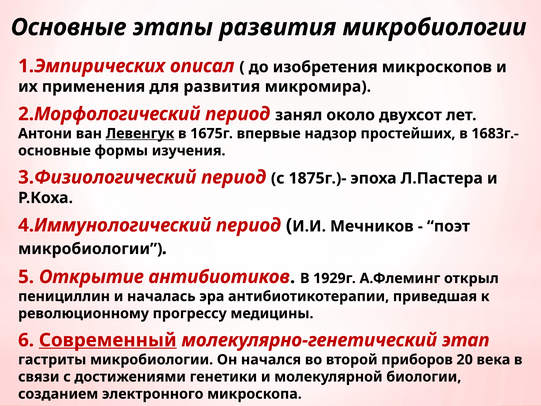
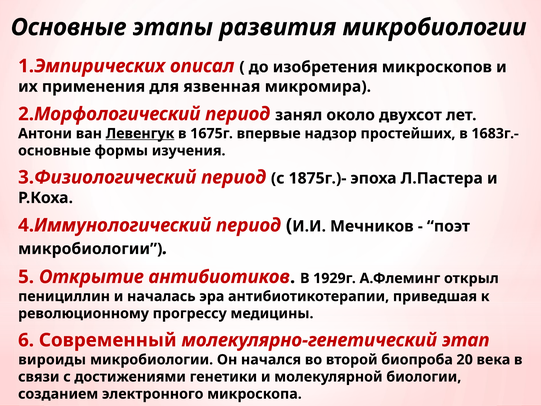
для развития: развития -> язвенная (222, 87)
Современный underline: present -> none (108, 340)
гастриты: гастриты -> вироиды (52, 359)
приборов: приборов -> биопроба (417, 359)
